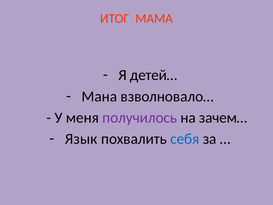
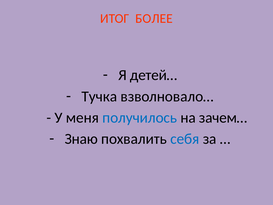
МАМА: МАМА -> БОЛЕЕ (154, 18)
Мана: Мана -> Тучка (99, 96)
получилось colour: purple -> blue (140, 118)
Язык: Язык -> Знаю (81, 139)
